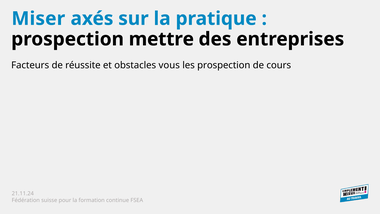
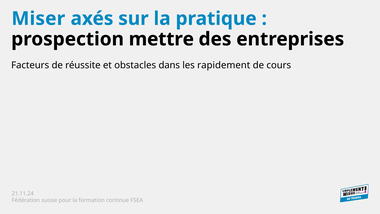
vous: vous -> dans (169, 65)
les prospection: prospection -> rapidement (224, 65)
